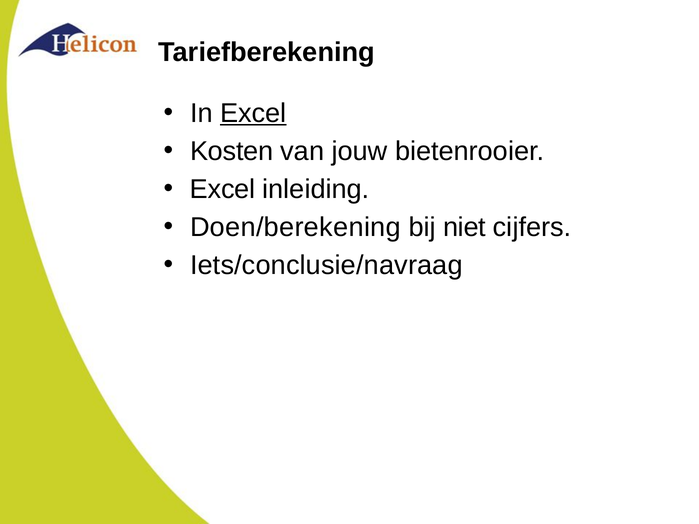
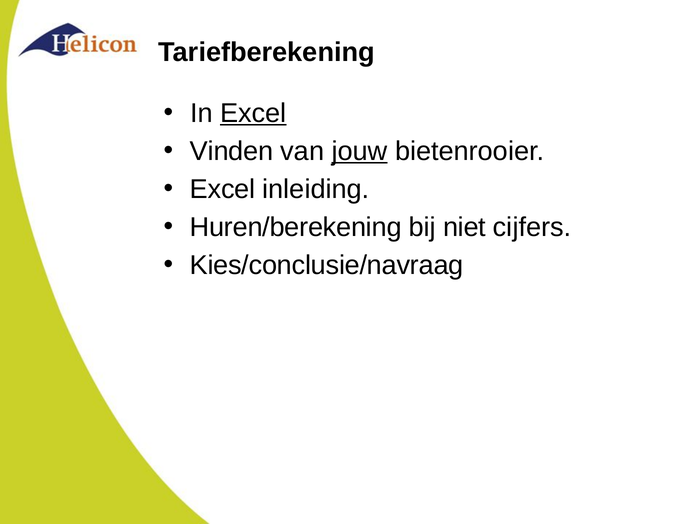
Kosten: Kosten -> Vinden (232, 151)
jouw underline: none -> present (360, 151)
Doen/berekening: Doen/berekening -> Huren/berekening (296, 227)
Iets/conclusie/navraag: Iets/conclusie/navraag -> Kies/conclusie/navraag (327, 266)
